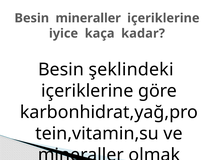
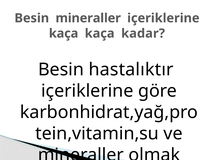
iyice: iyice -> kaça (64, 34)
şeklindeki: şeklindeki -> hastalıktır (131, 70)
